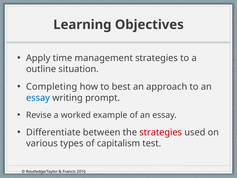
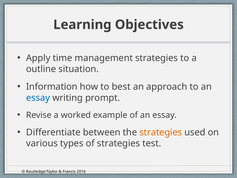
Completing: Completing -> Information (52, 87)
strategies colour: red -> orange (161, 132)
of capitalism: capitalism -> strategies (119, 143)
